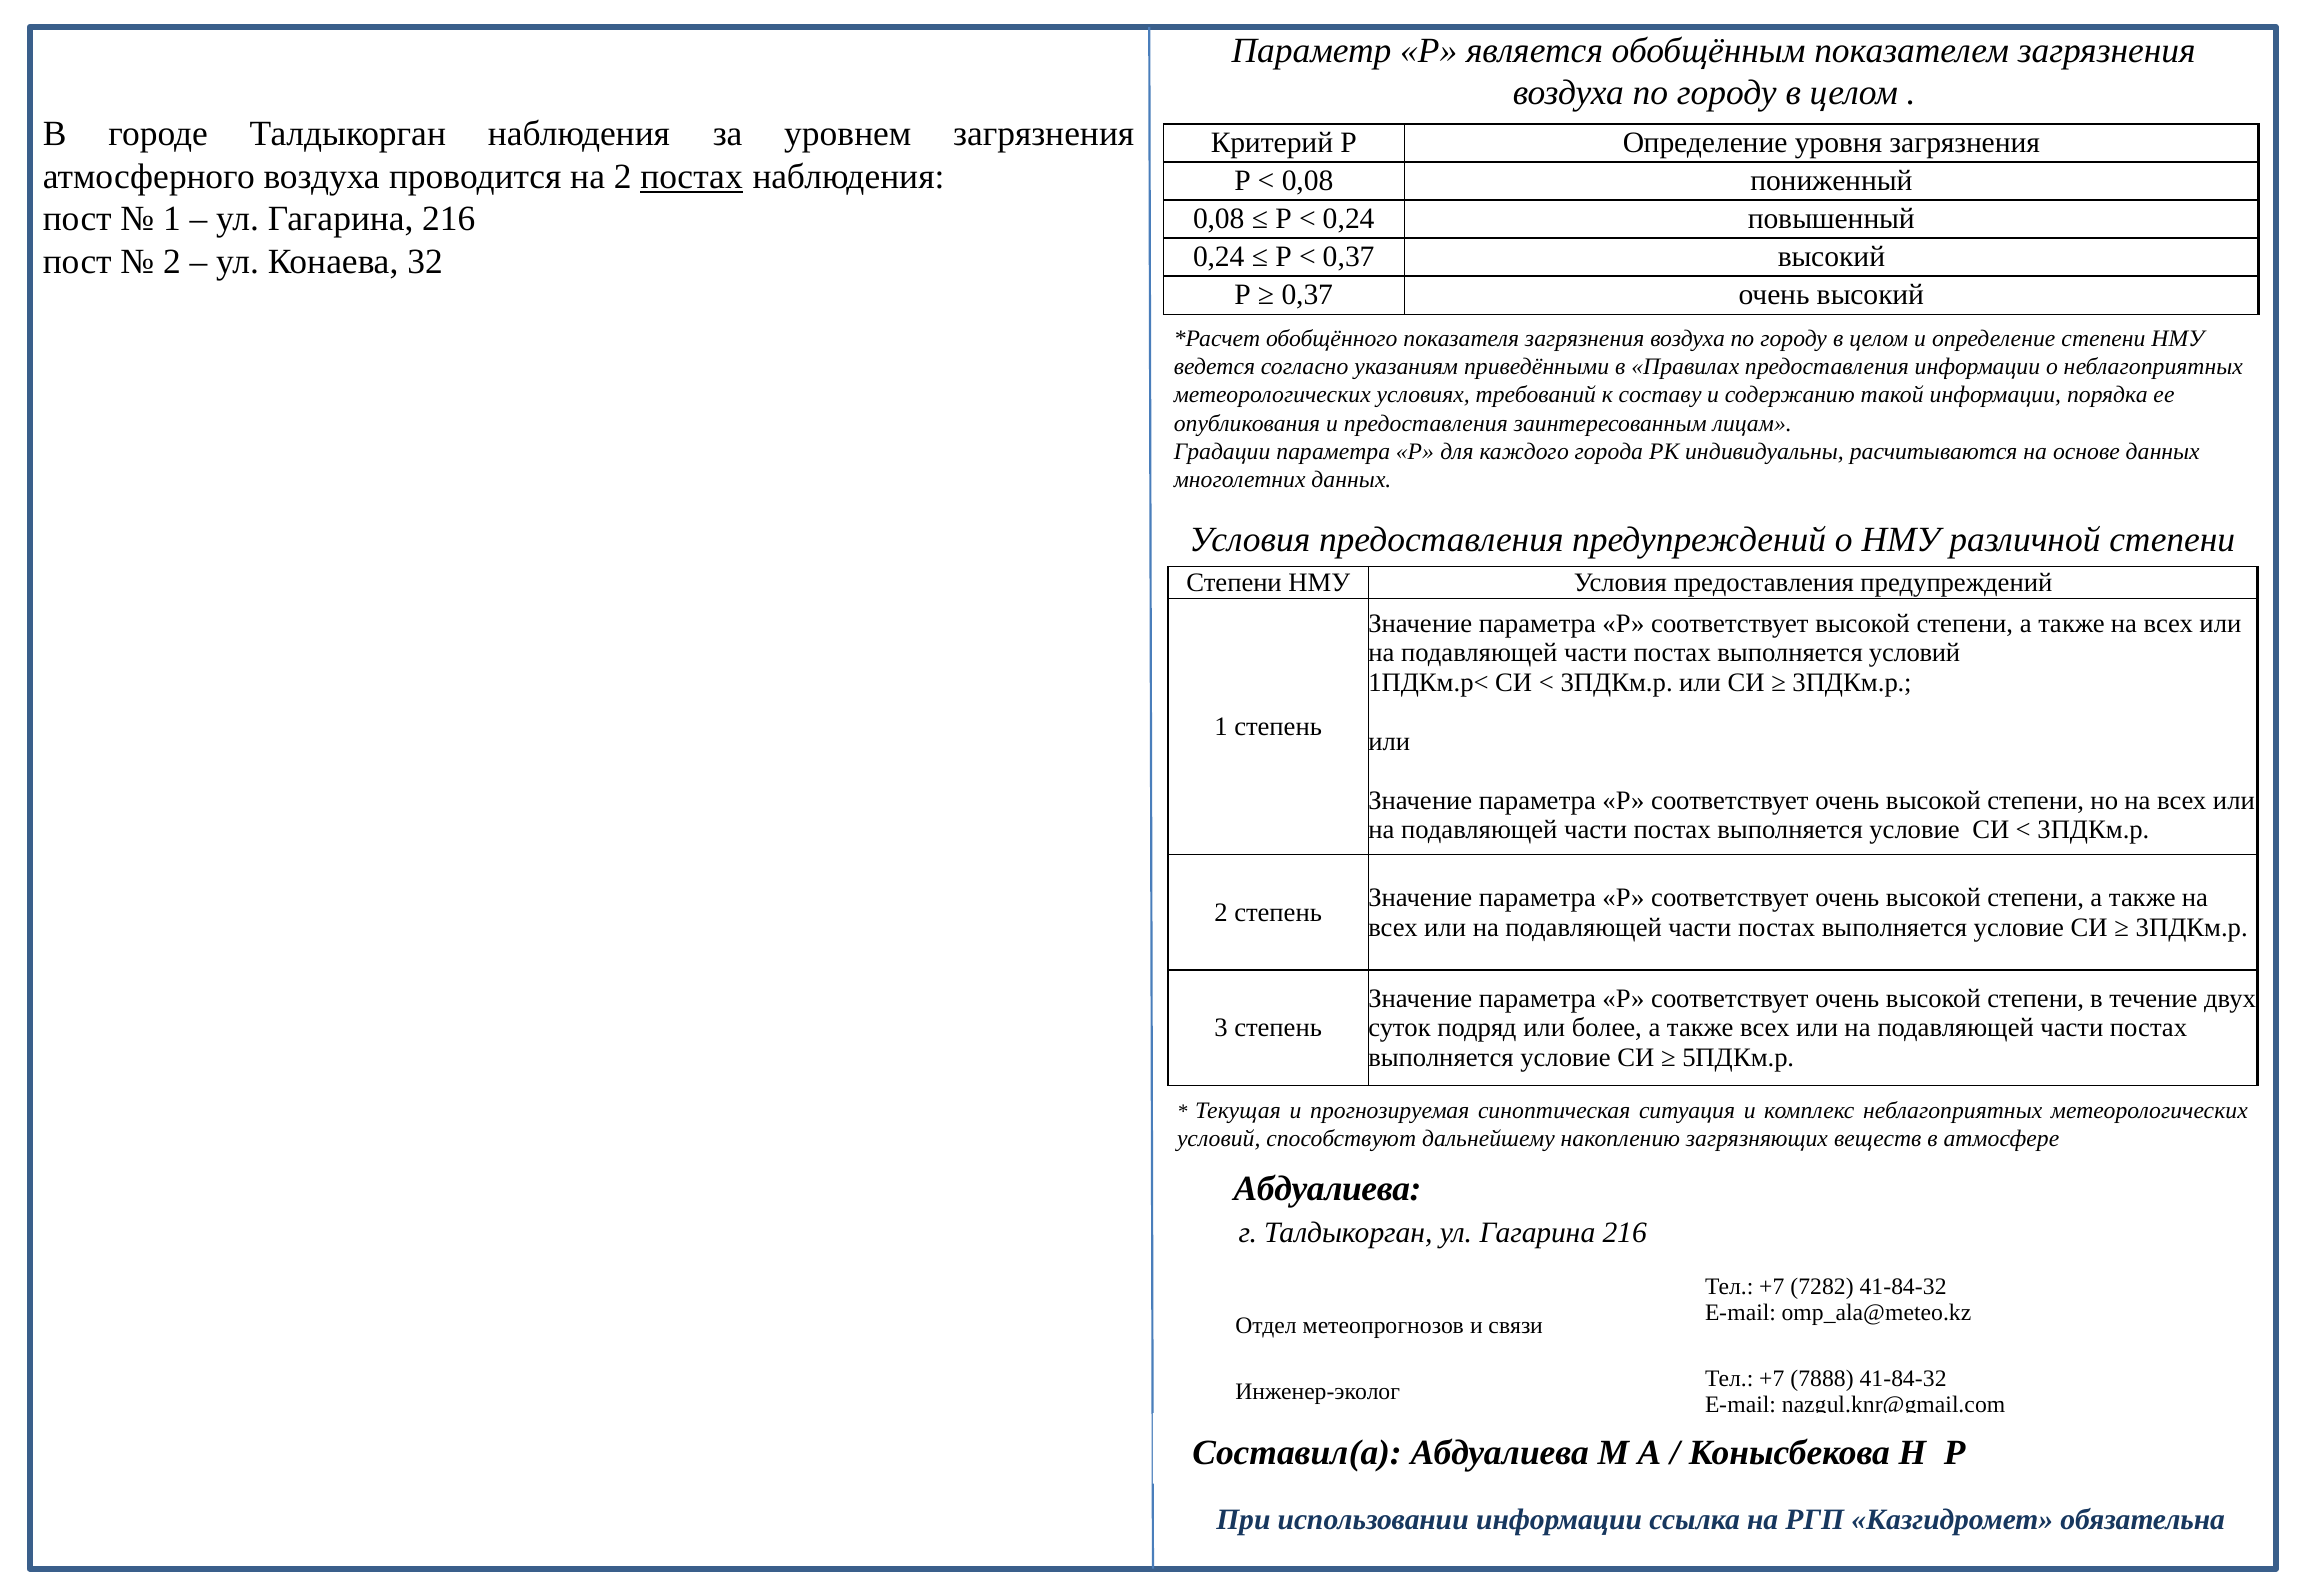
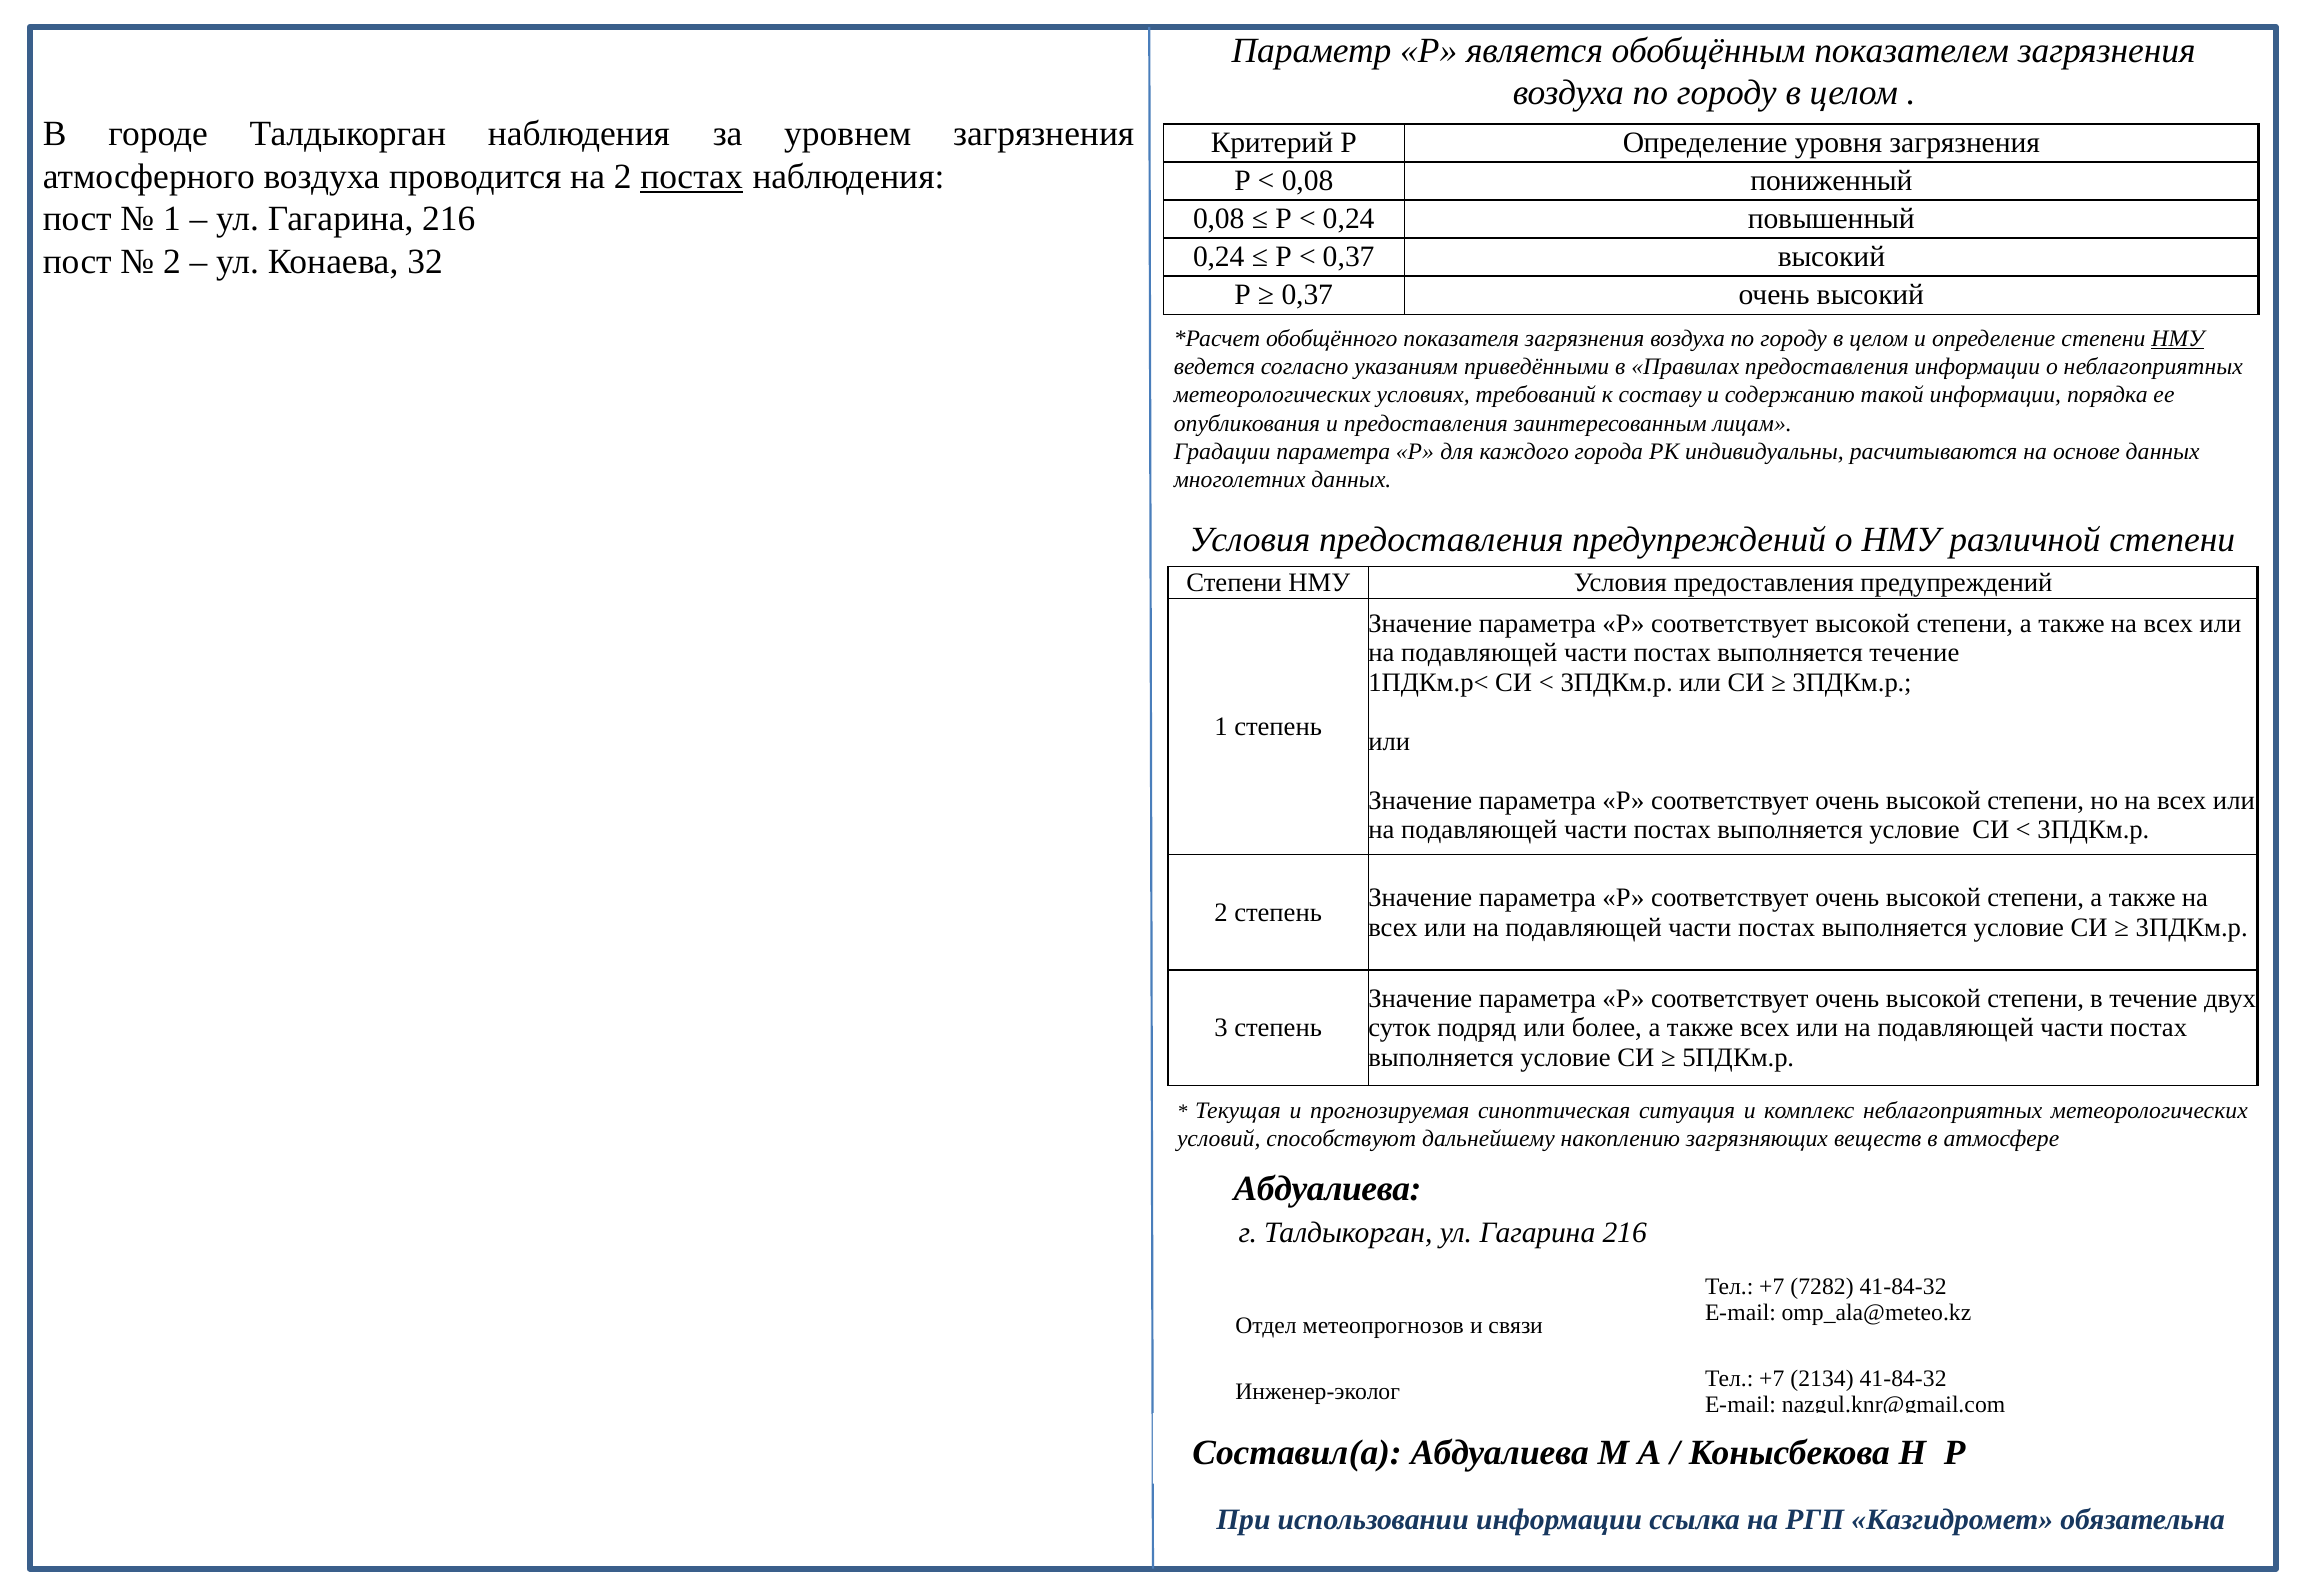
НМУ underline: none -> present (2178, 339)
выполняется условий: условий -> течение (1914, 653)
7888: 7888 -> 2134 (1822, 1379)
